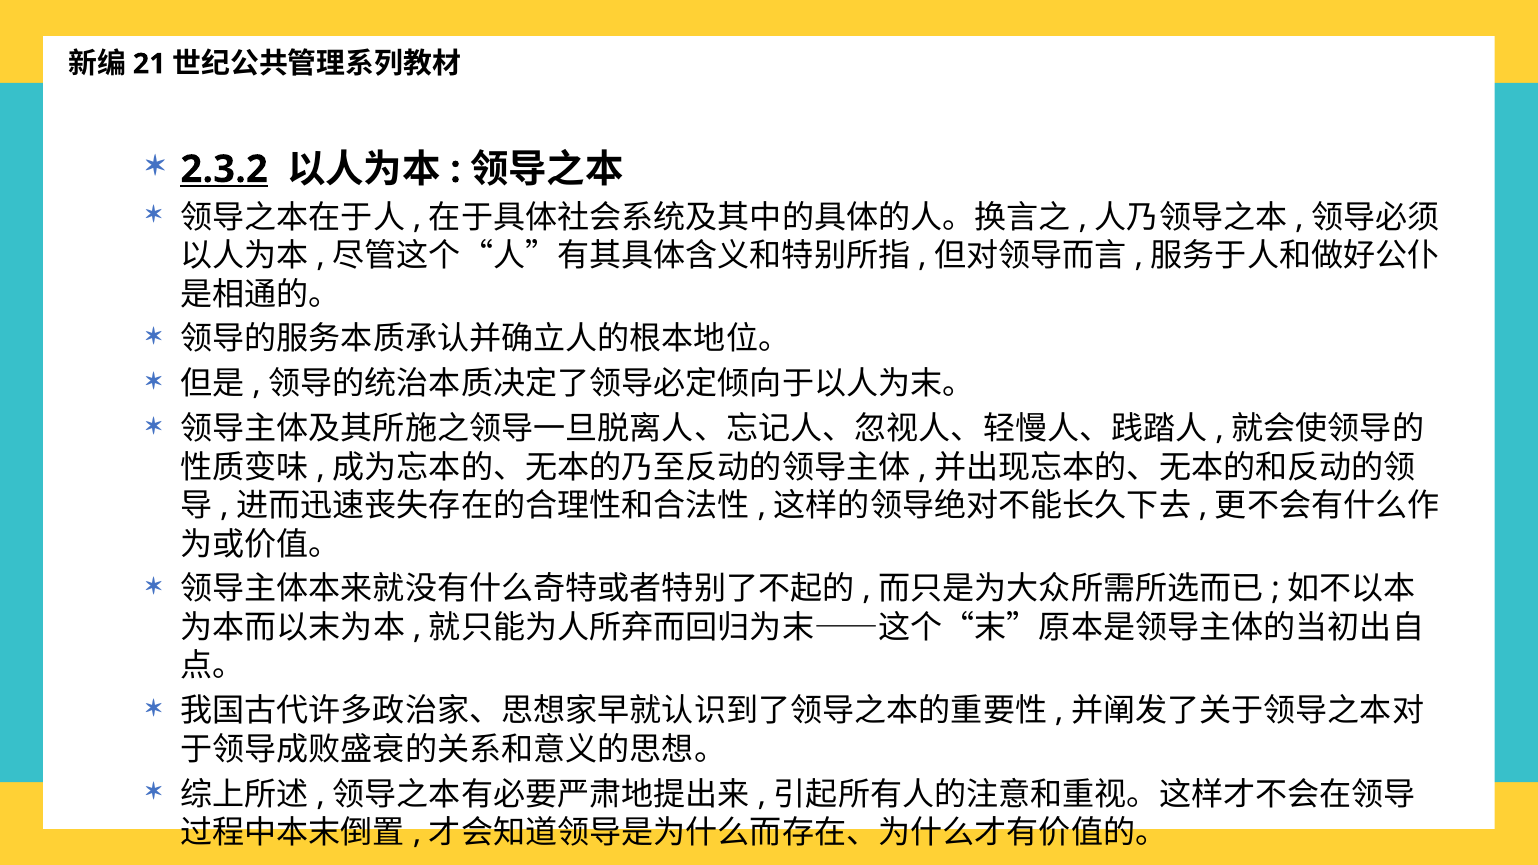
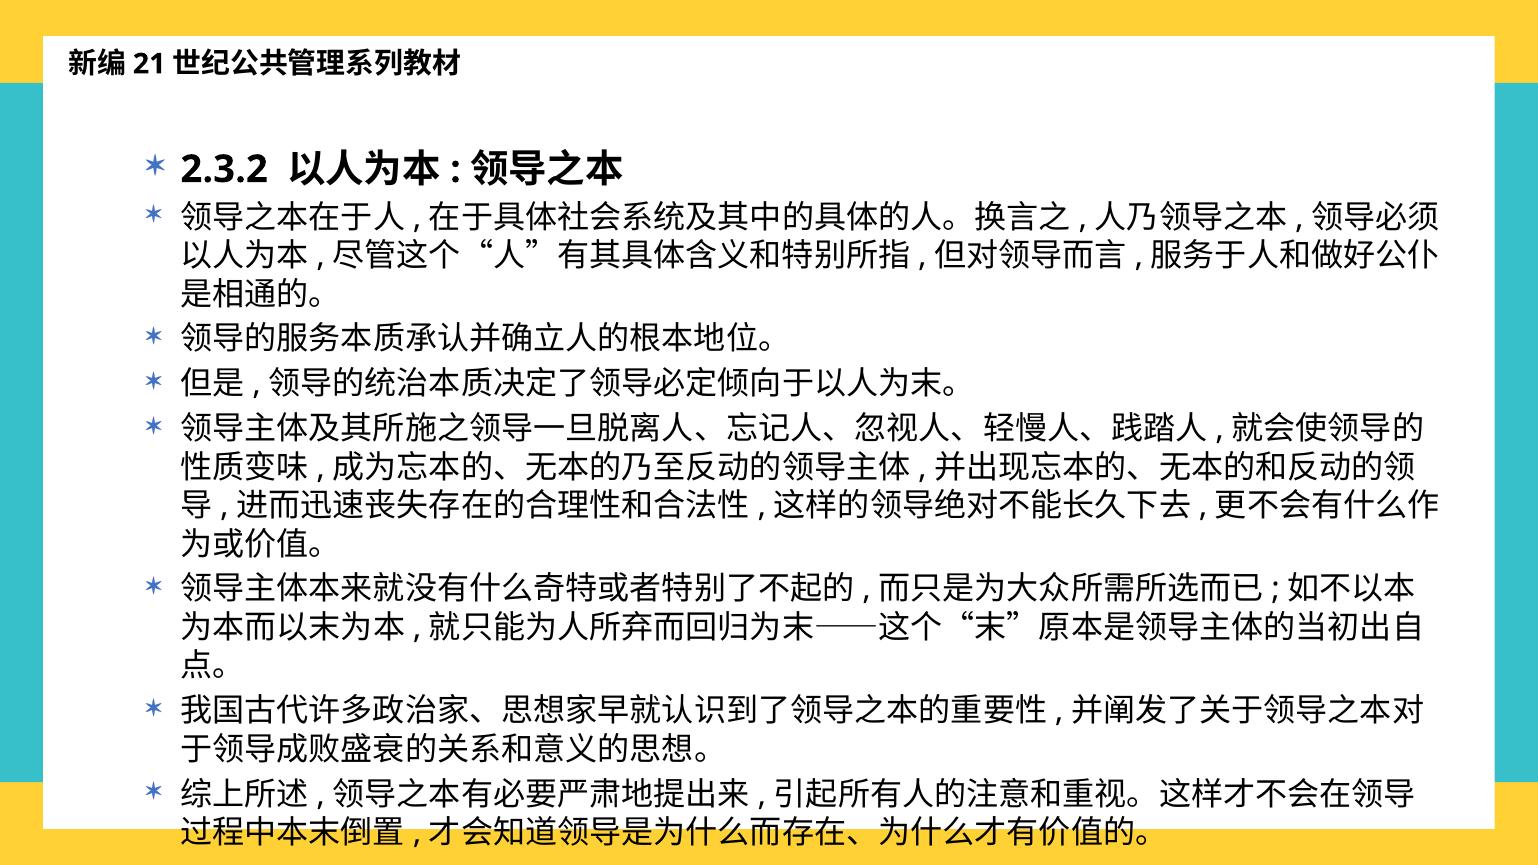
2.3.2 underline: present -> none (224, 169)
